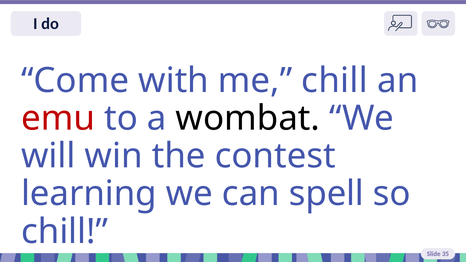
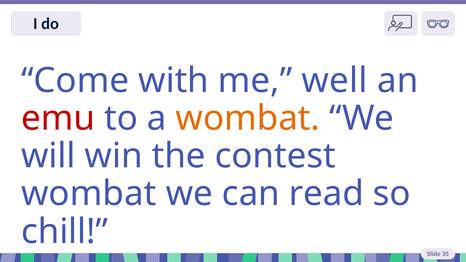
me chill: chill -> well (335, 81)
wombat colour: black -> orange (248, 118)
learning: learning -> wombat (89, 194)
spell: spell -> read (326, 194)
